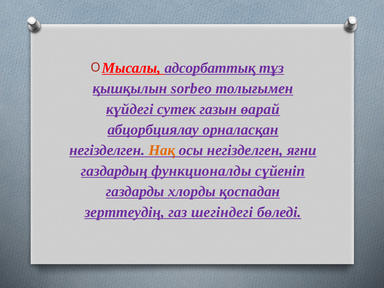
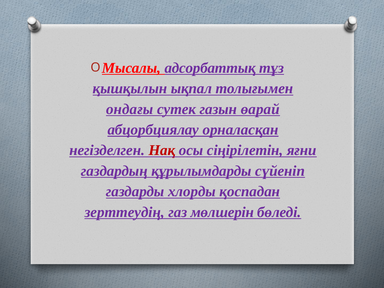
sorbeo: sorbeo -> ықпал (191, 88)
күйдегі: күйдегі -> ондағы (130, 109)
Нақ colour: orange -> red (162, 150)
осы негізделген: негізделген -> сіңірілетін (245, 150)
функционалды: функционалды -> құрылымдарды (201, 171)
шегіндегі: шегіндегі -> мөлшерін (222, 212)
